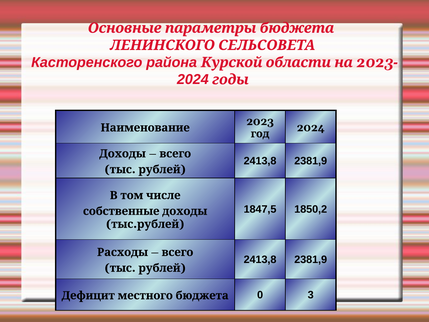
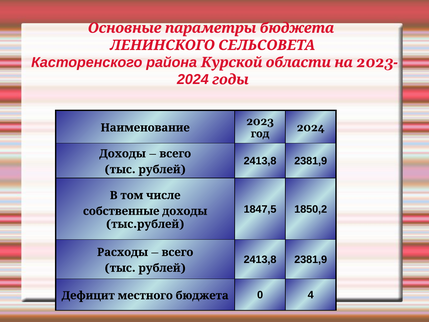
3: 3 -> 4 (311, 295)
